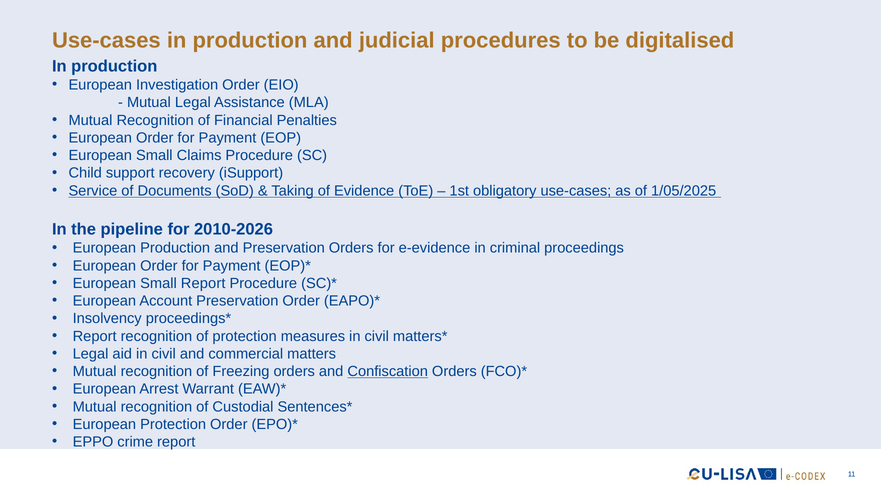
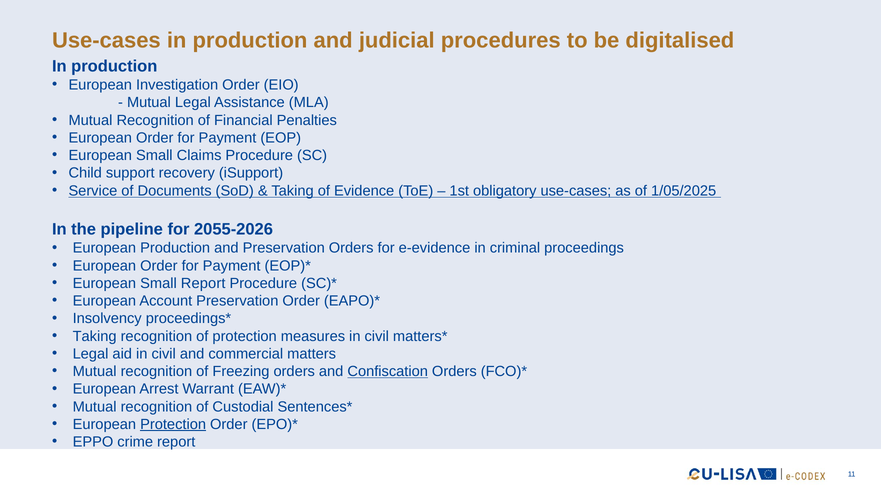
2010-2026: 2010-2026 -> 2055-2026 (234, 229)
Report: Report -> Taking (95, 336)
Protection underline: none -> present (173, 424)
